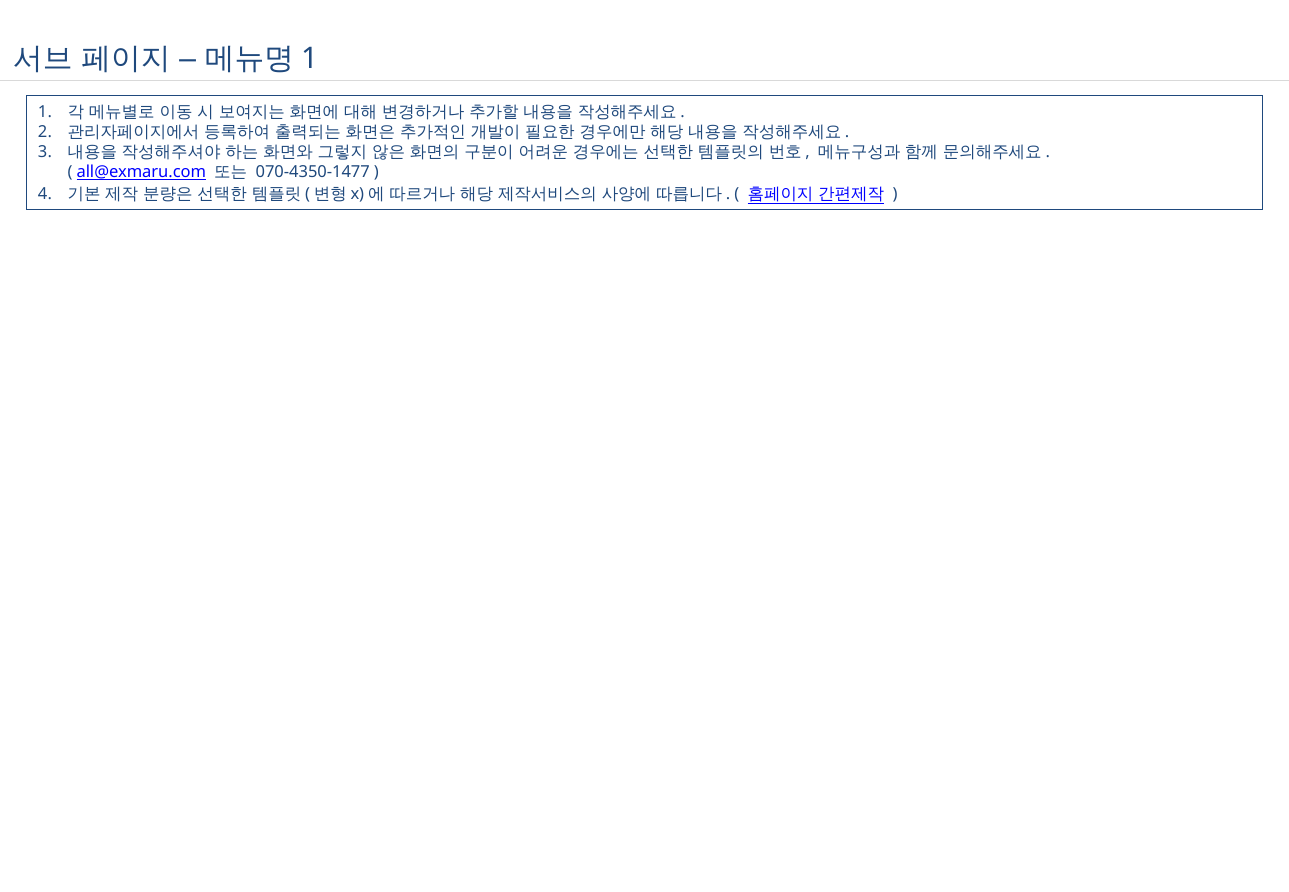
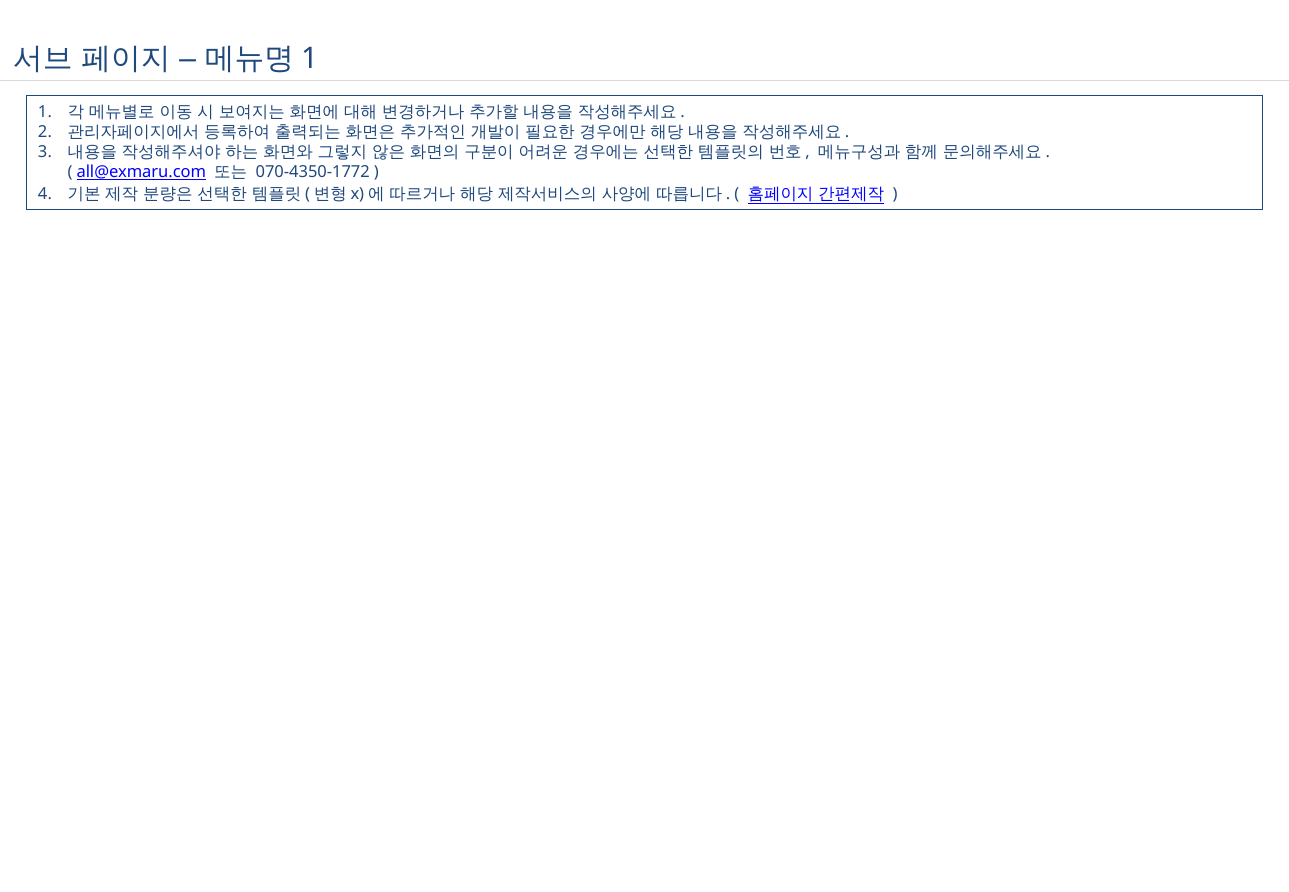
070-4350-1477: 070-4350-1477 -> 070-4350-1772 (313, 172)
